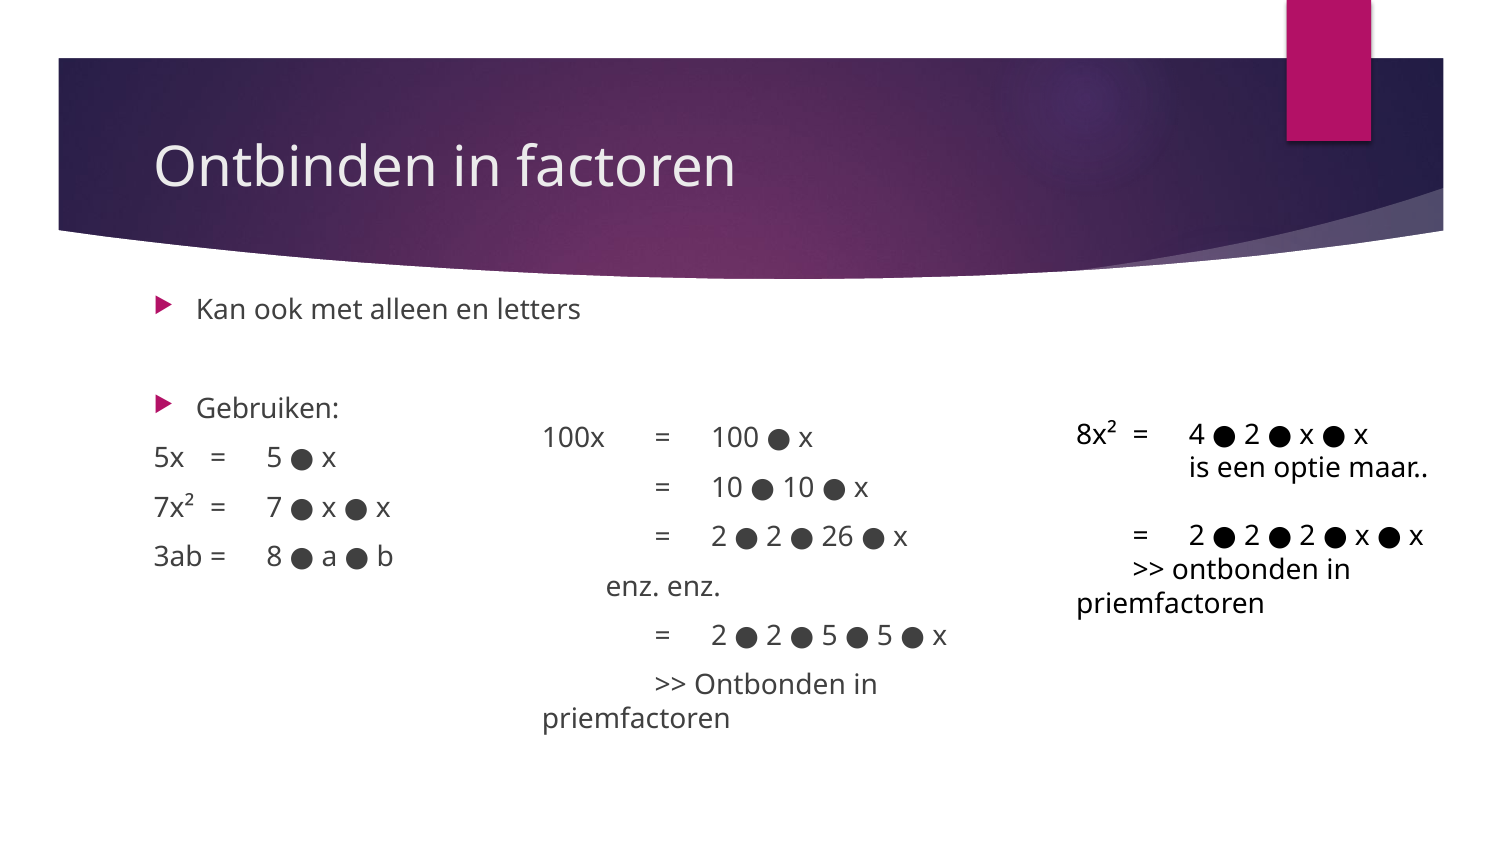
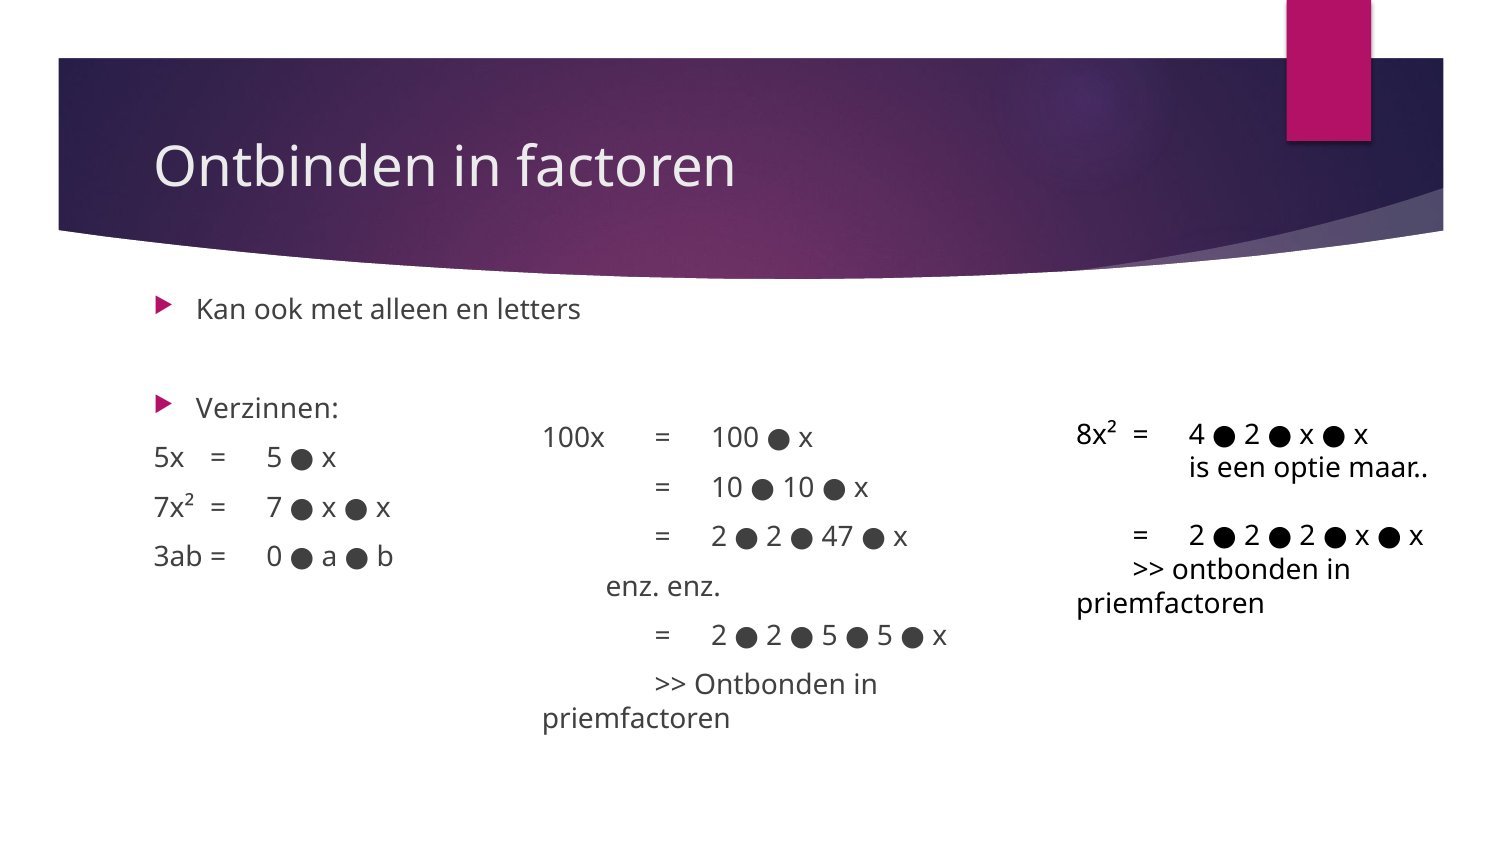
Gebruiken: Gebruiken -> Verzinnen (267, 409)
26: 26 -> 47 (838, 538)
8: 8 -> 0 (274, 558)
